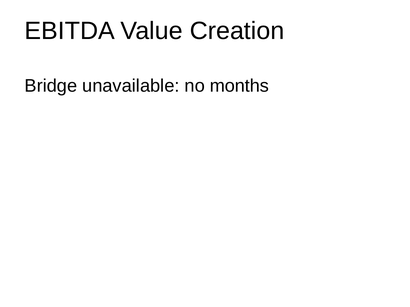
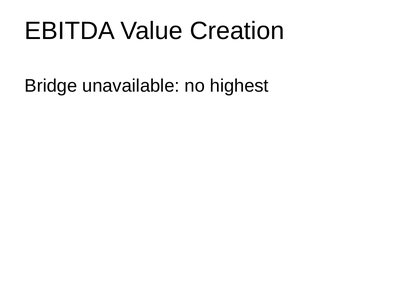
months: months -> highest (239, 86)
